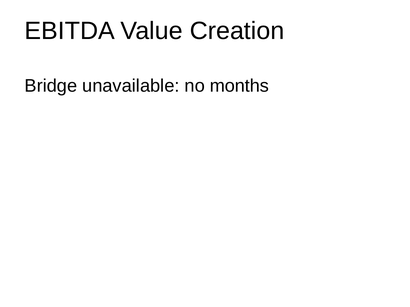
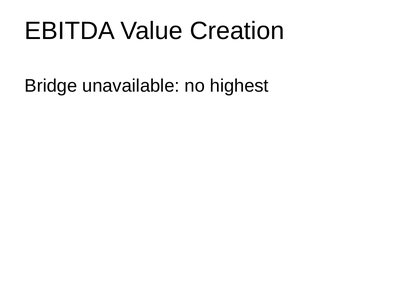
months: months -> highest (239, 86)
